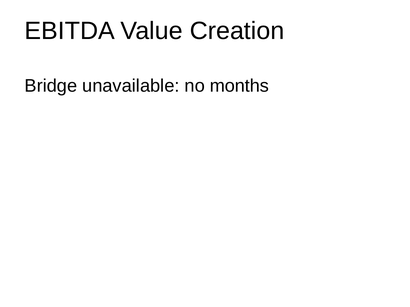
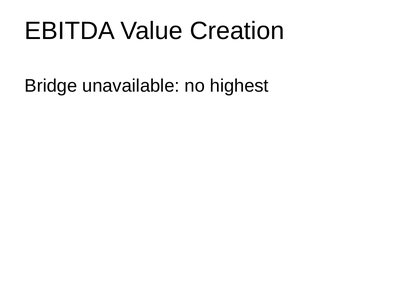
months: months -> highest (239, 86)
